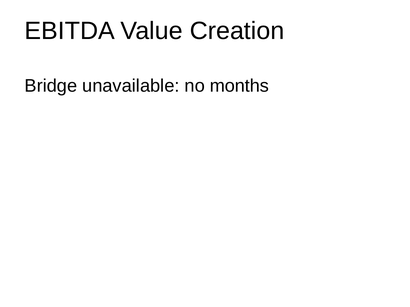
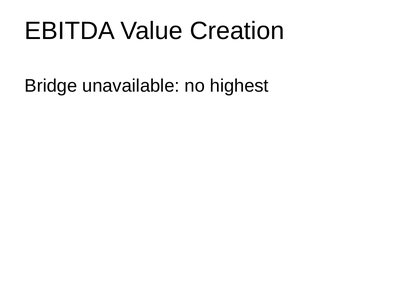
months: months -> highest (239, 86)
